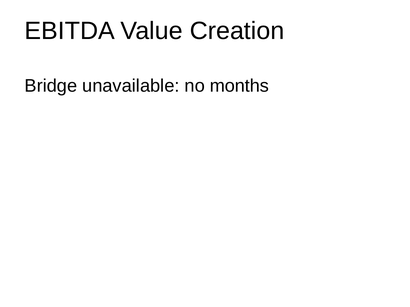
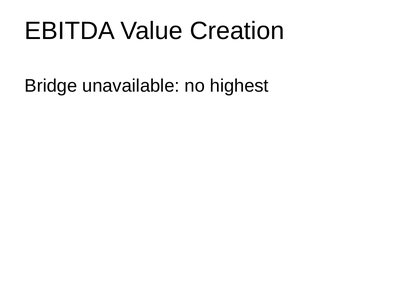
months: months -> highest (239, 86)
